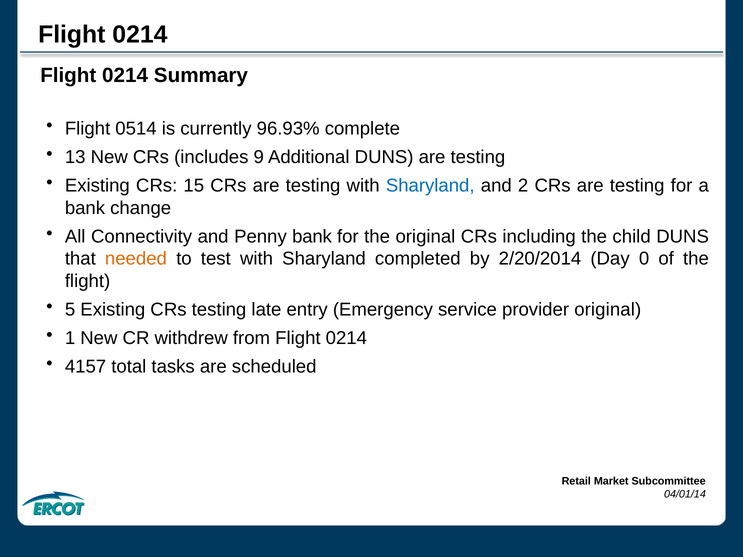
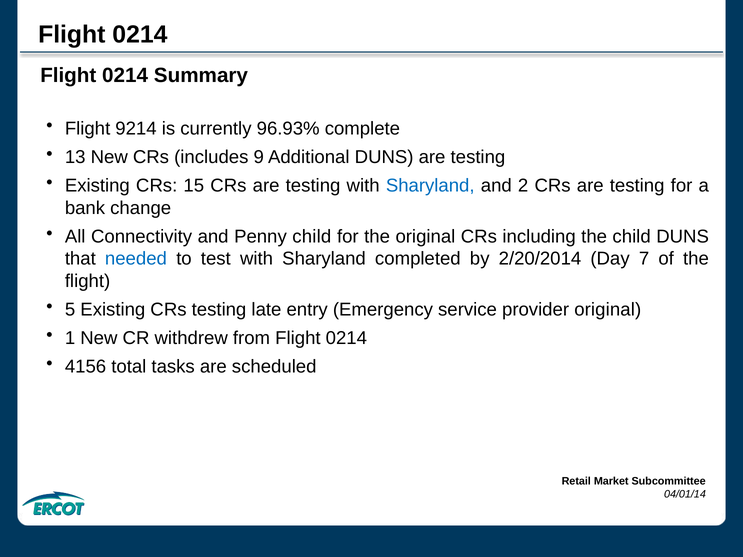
0514: 0514 -> 9214 (136, 129)
Penny bank: bank -> child (312, 237)
needed colour: orange -> blue (136, 259)
0: 0 -> 7 (644, 259)
4157: 4157 -> 4156 (86, 367)
